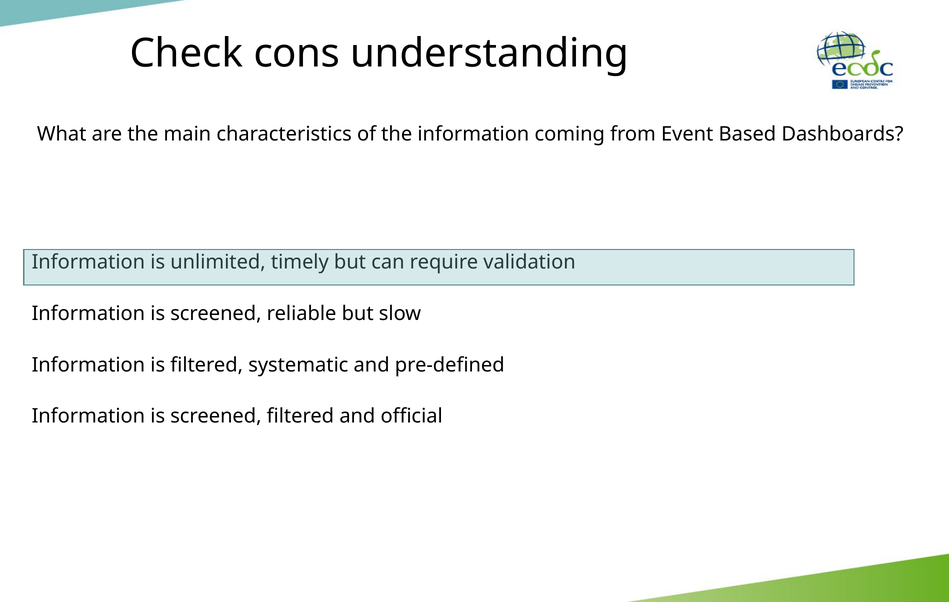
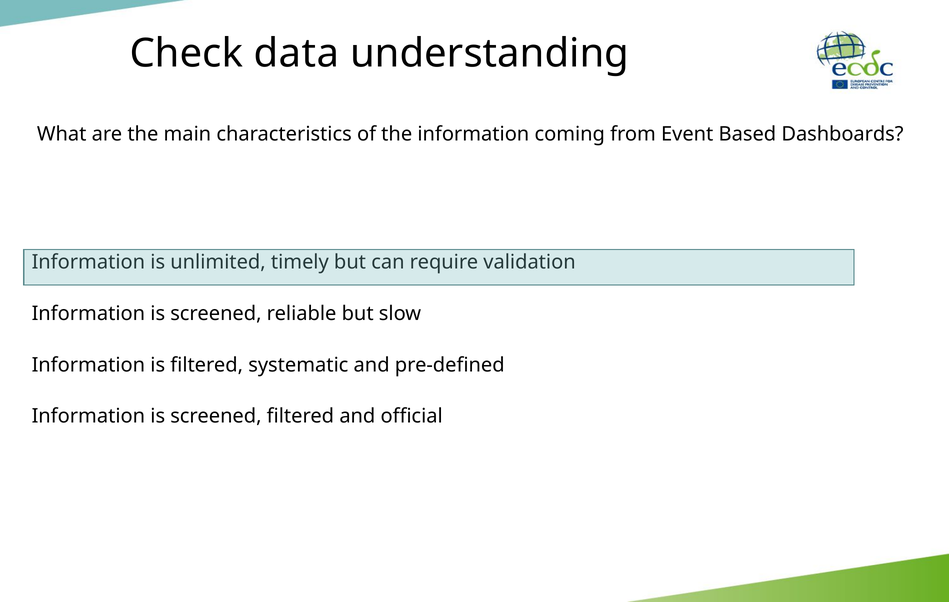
cons: cons -> data (296, 54)
